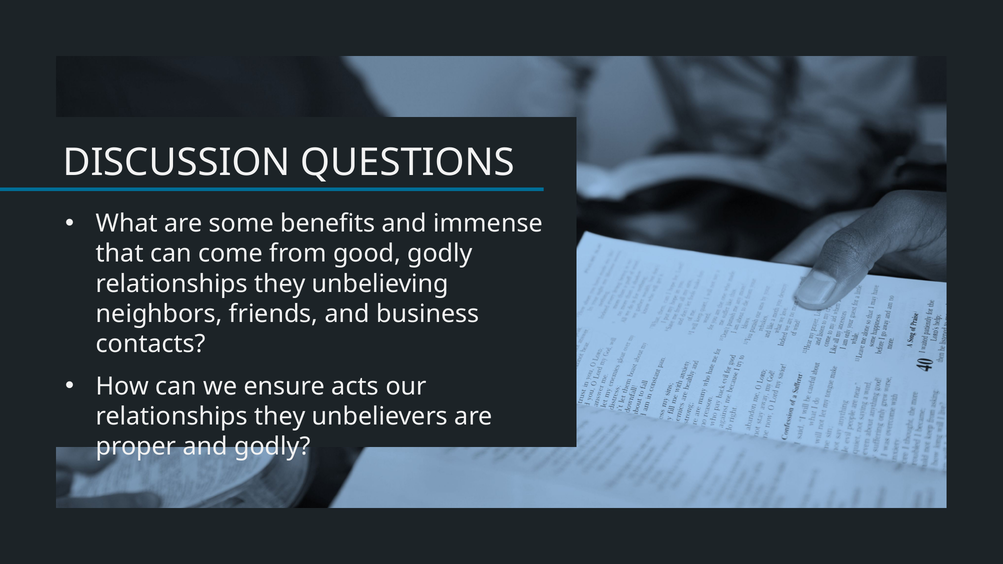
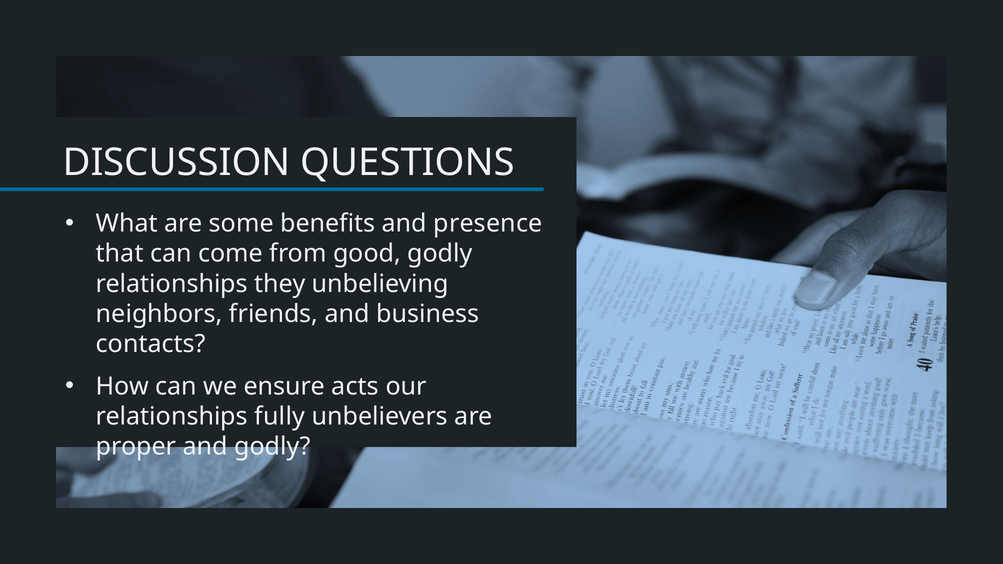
immense: immense -> presence (488, 224)
they: they -> fully (280, 417)
